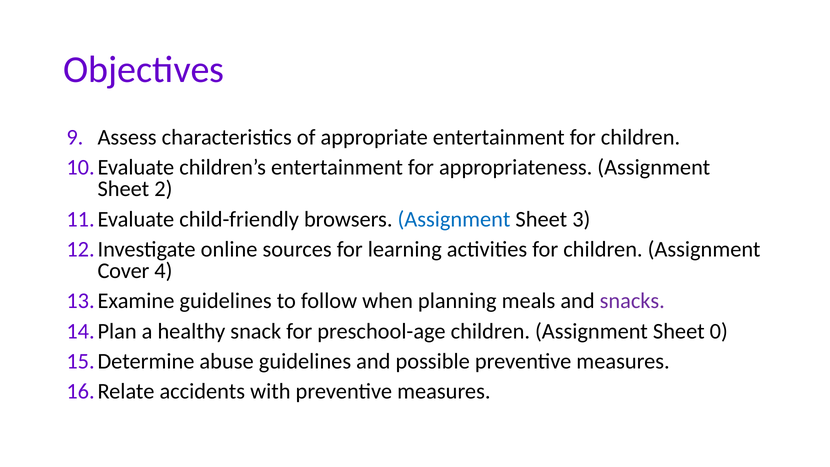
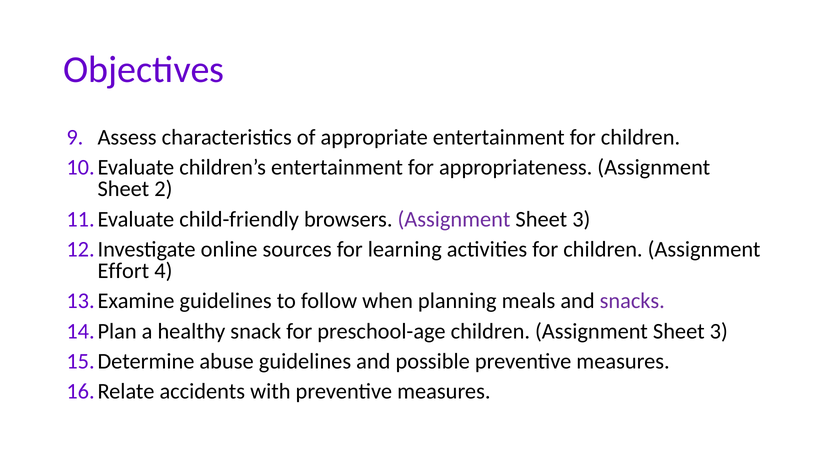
Assignment colour: blue -> purple (454, 219)
Cover: Cover -> Effort (123, 271)
children Assignment Sheet 0: 0 -> 3 (719, 331)
